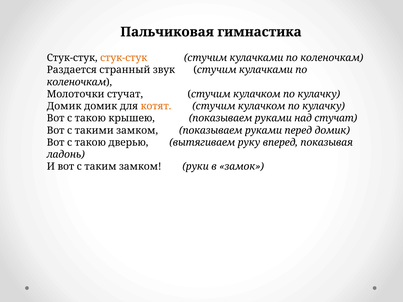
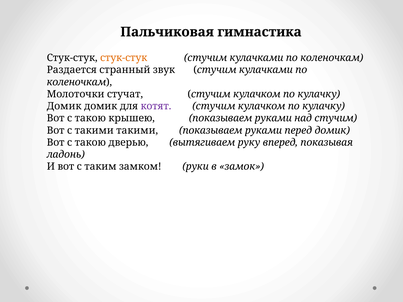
котят colour: orange -> purple (156, 106)
над стучат: стучат -> стучим (336, 118)
такими замком: замком -> такими (137, 130)
